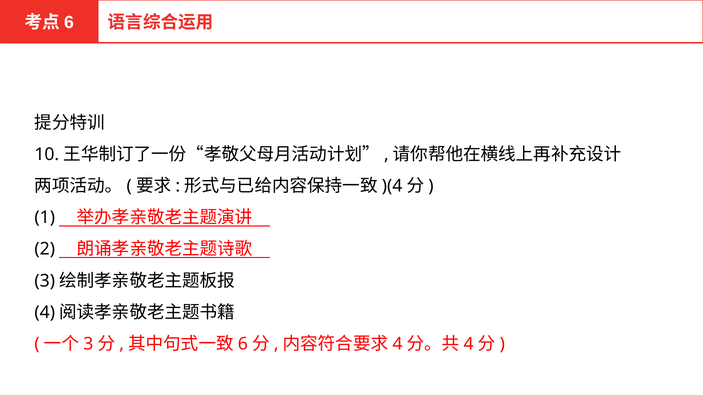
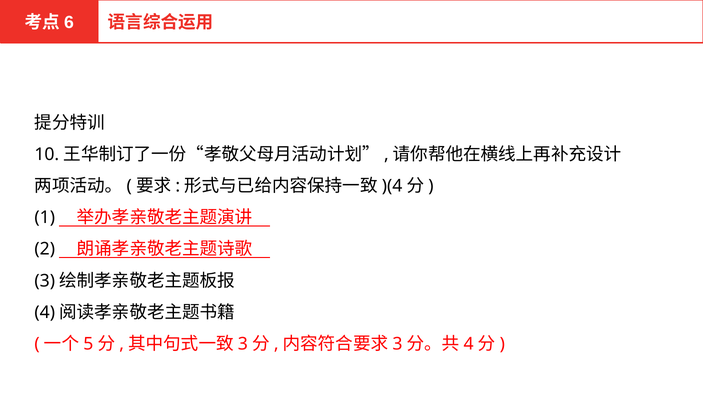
3: 3 -> 5 (88, 344)
6: 6 -> 3 (243, 344)
4: 4 -> 3 (397, 344)
